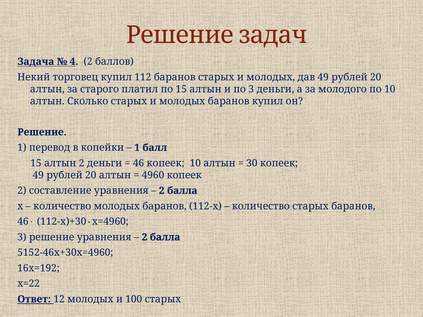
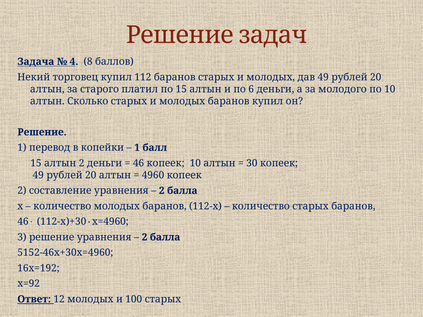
4 2: 2 -> 8 (88, 62)
по 3: 3 -> 6 (251, 89)
х=22: х=22 -> х=92 (29, 284)
